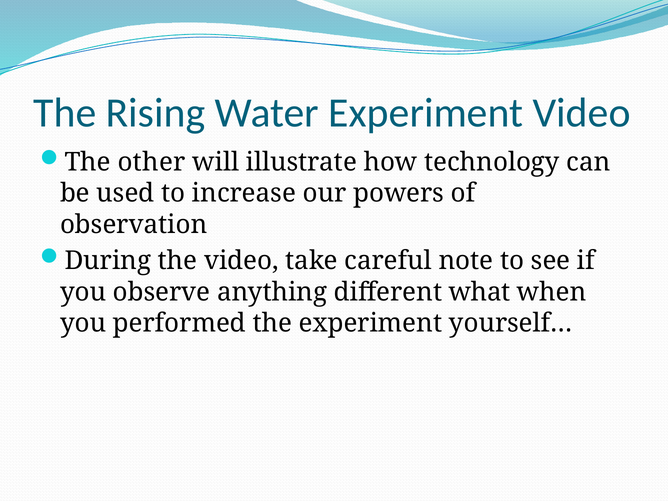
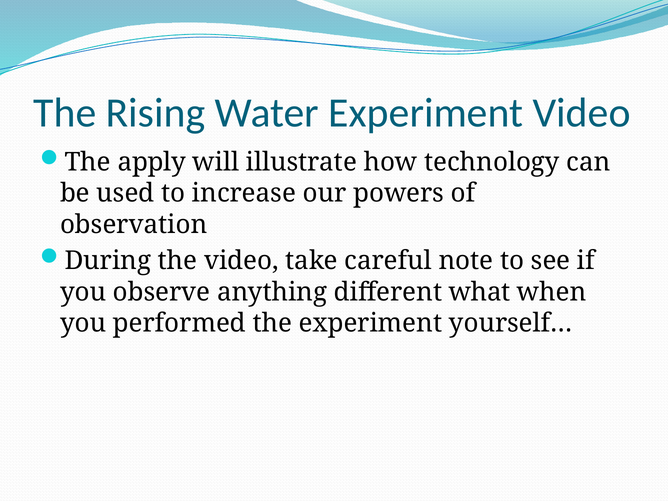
other: other -> apply (152, 162)
